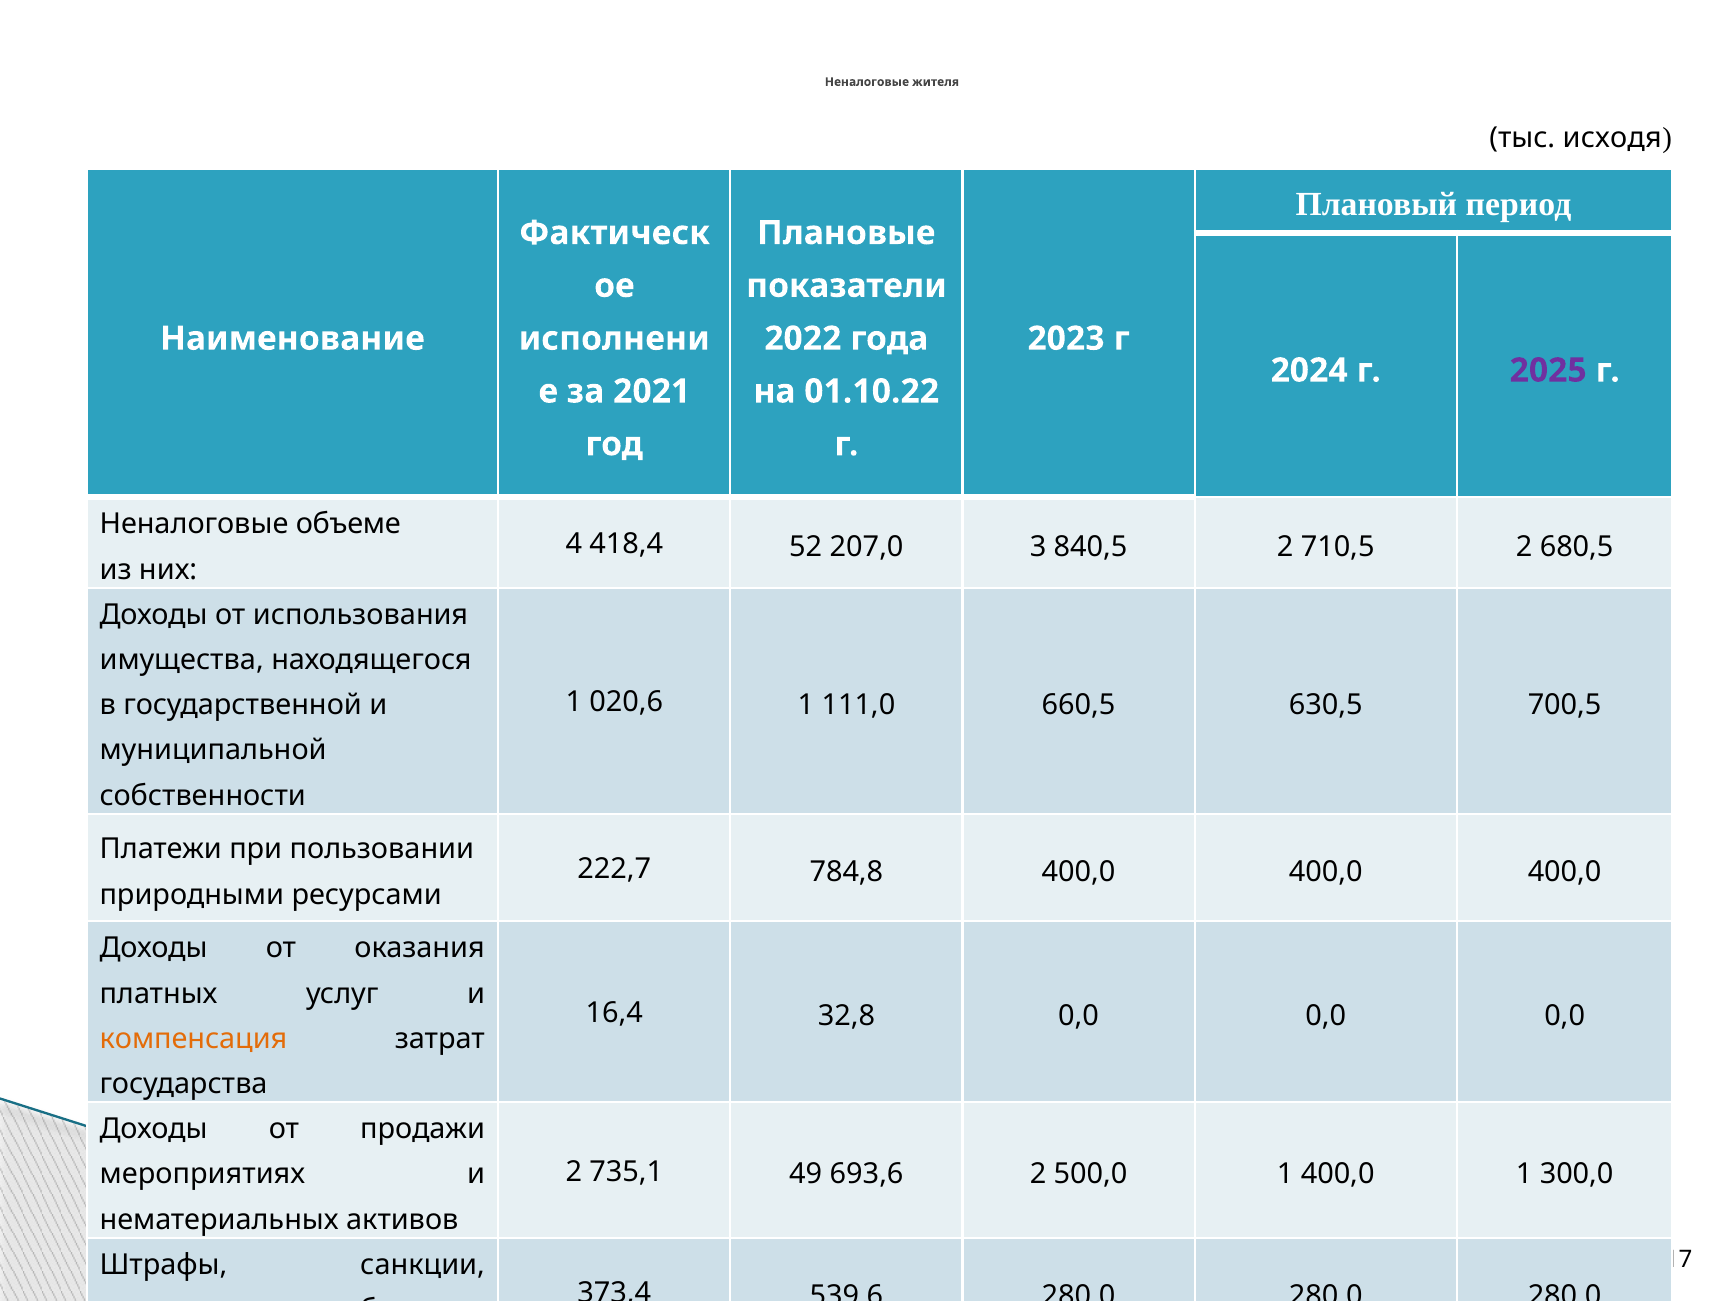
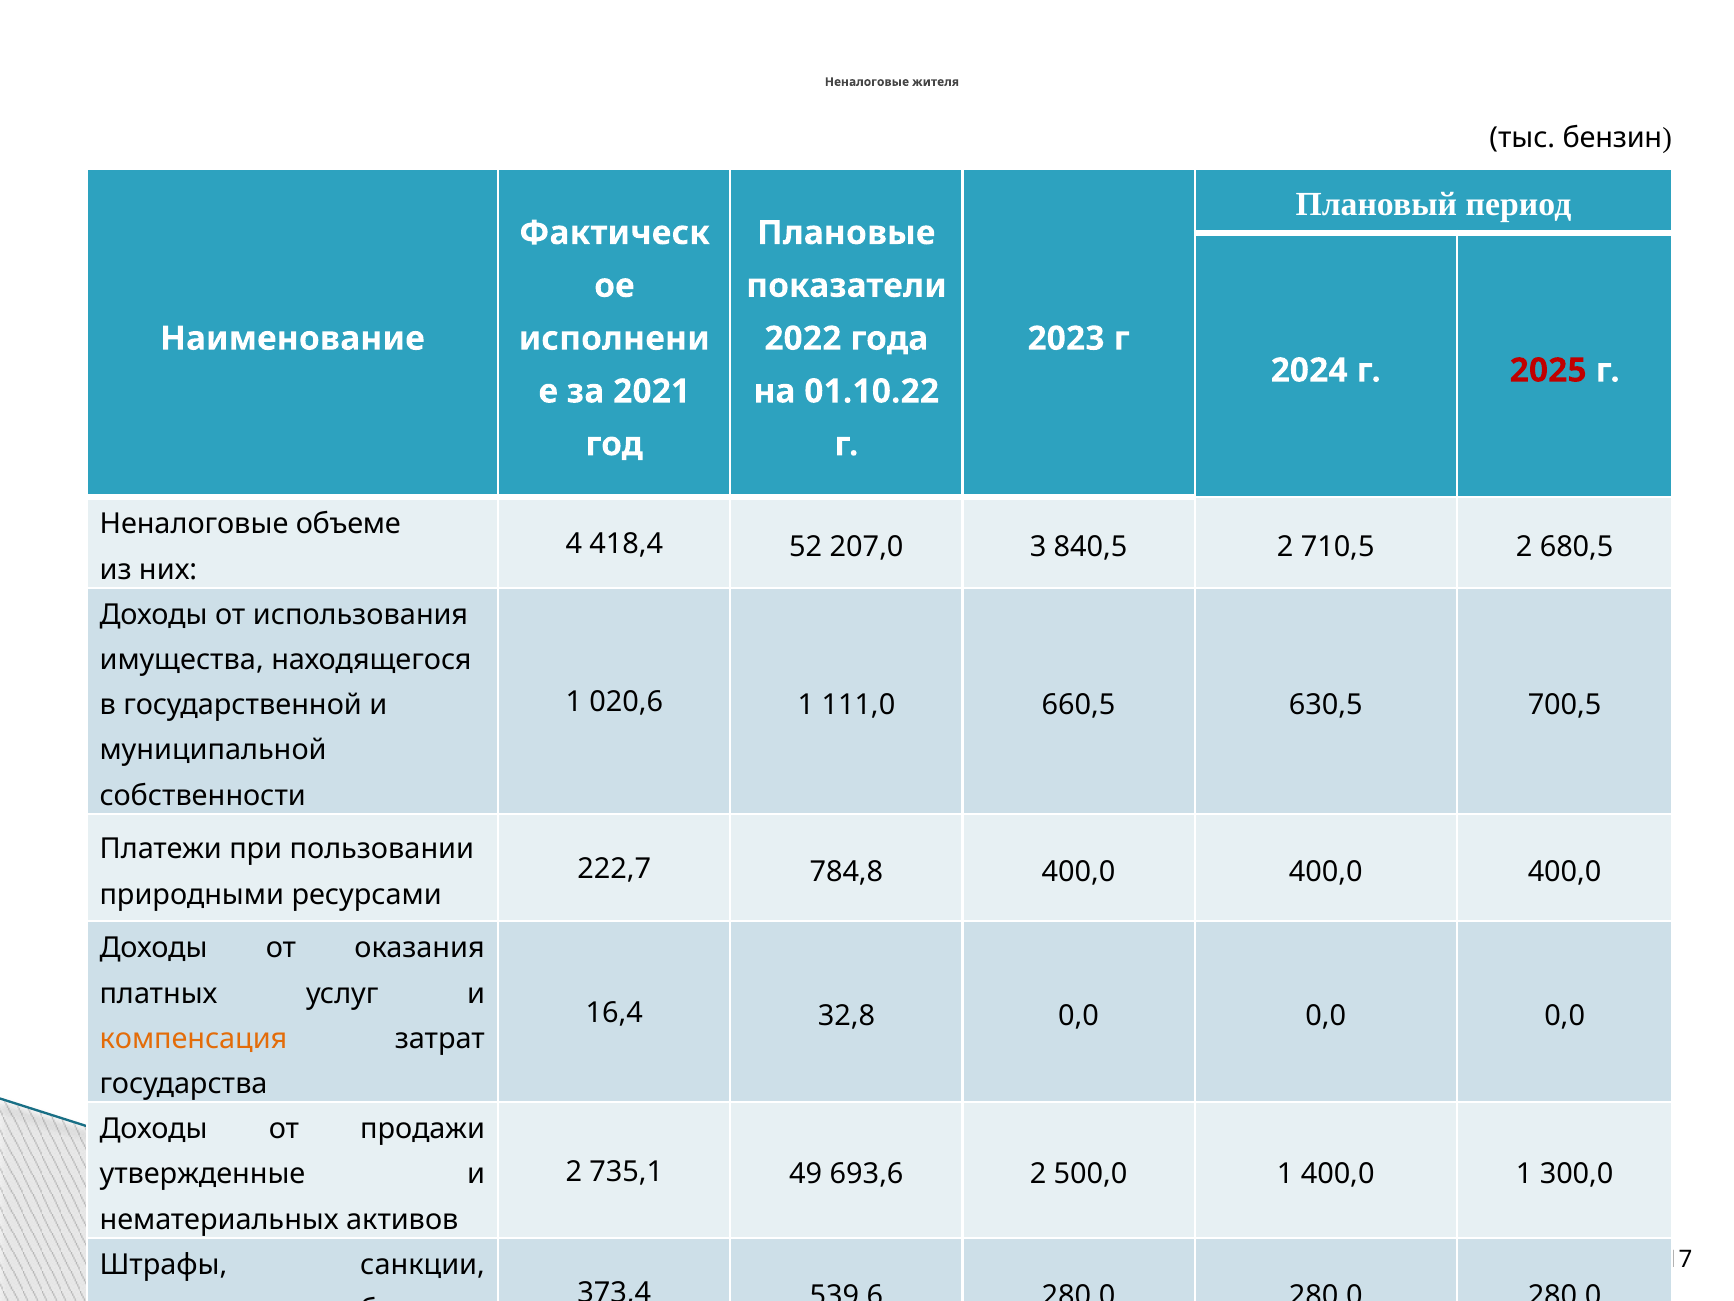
исходя: исходя -> бензин (1612, 138)
2025 colour: purple -> red (1548, 370)
мероприятиях: мероприятиях -> утвержденные (202, 1174)
